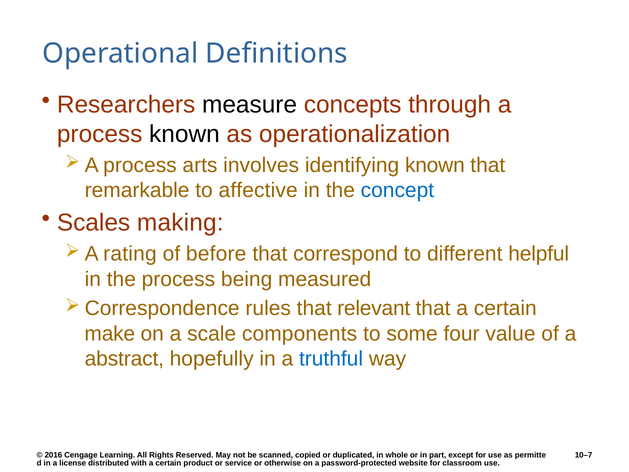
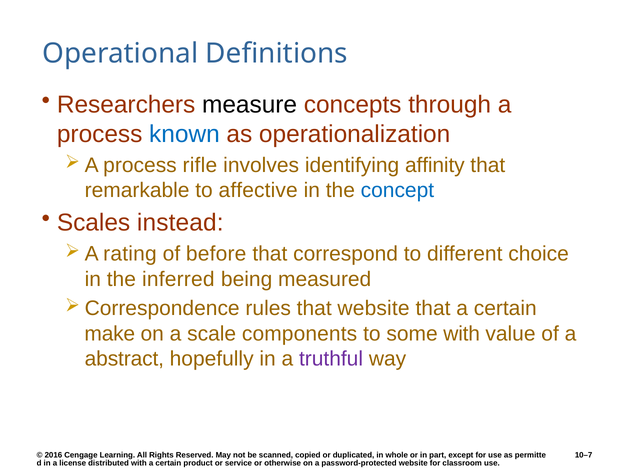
known colour: black -> blue (184, 134)
arts: arts -> rifle (200, 165)
identifying known: known -> affinity (435, 165)
making: making -> instead (180, 223)
helpful: helpful -> choice (539, 254)
the process: process -> inferred (178, 279)
that relevant: relevant -> website (374, 308)
some four: four -> with (462, 334)
truthful colour: blue -> purple (331, 359)
